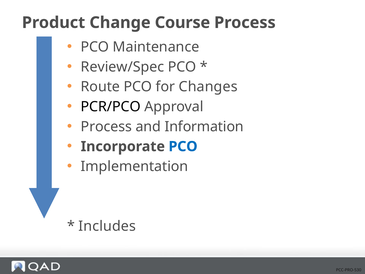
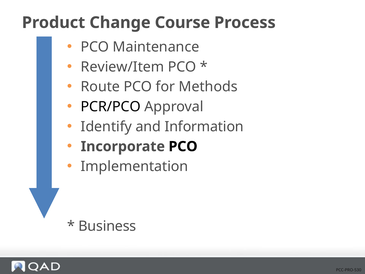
Review/Spec: Review/Spec -> Review/Item (122, 67)
Changes: Changes -> Methods (208, 87)
Process: Process -> Identify (106, 126)
PCO colour: blue -> black (183, 146)
Includes: Includes -> Business (107, 226)
